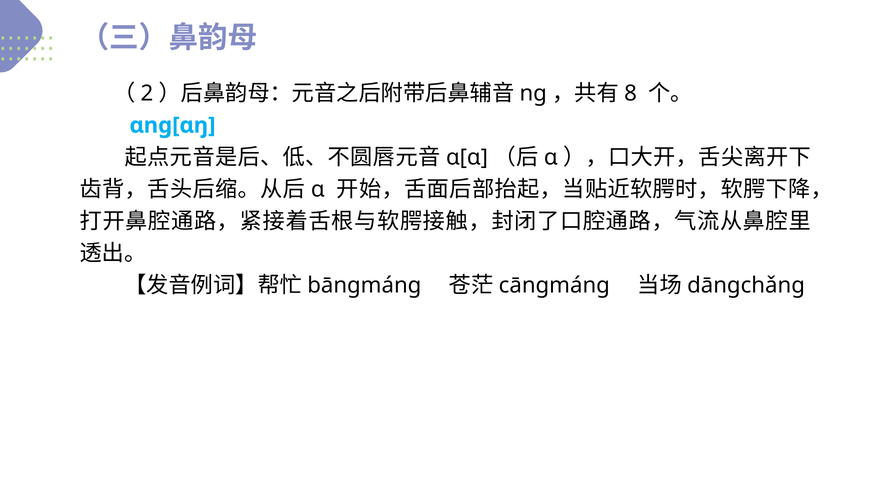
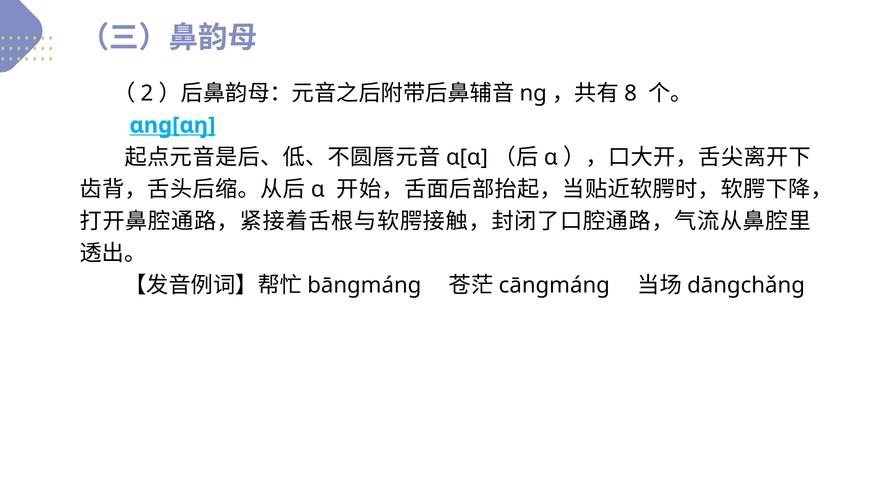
ɑnɡ[ɑŋ underline: none -> present (172, 125)
